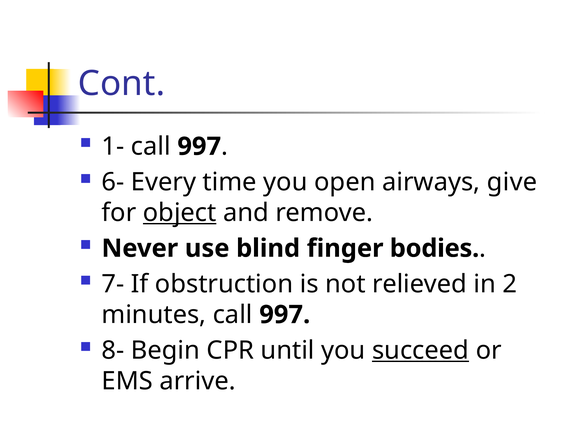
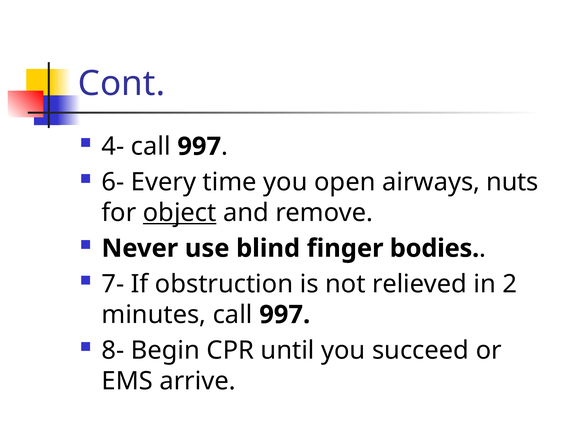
1-: 1- -> 4- (113, 147)
give: give -> nuts (512, 182)
succeed underline: present -> none (421, 351)
